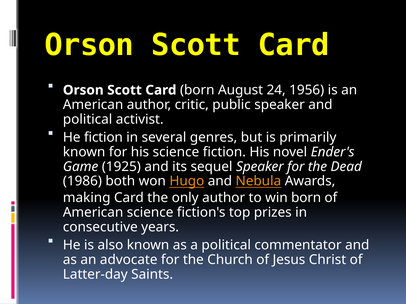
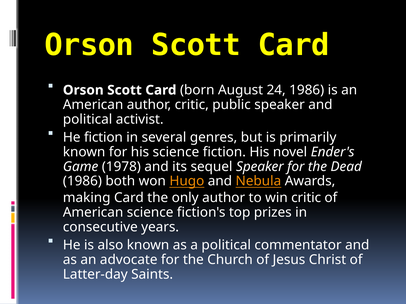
24 1956: 1956 -> 1986 (307, 90)
1925: 1925 -> 1978 (121, 167)
win born: born -> critic (306, 198)
